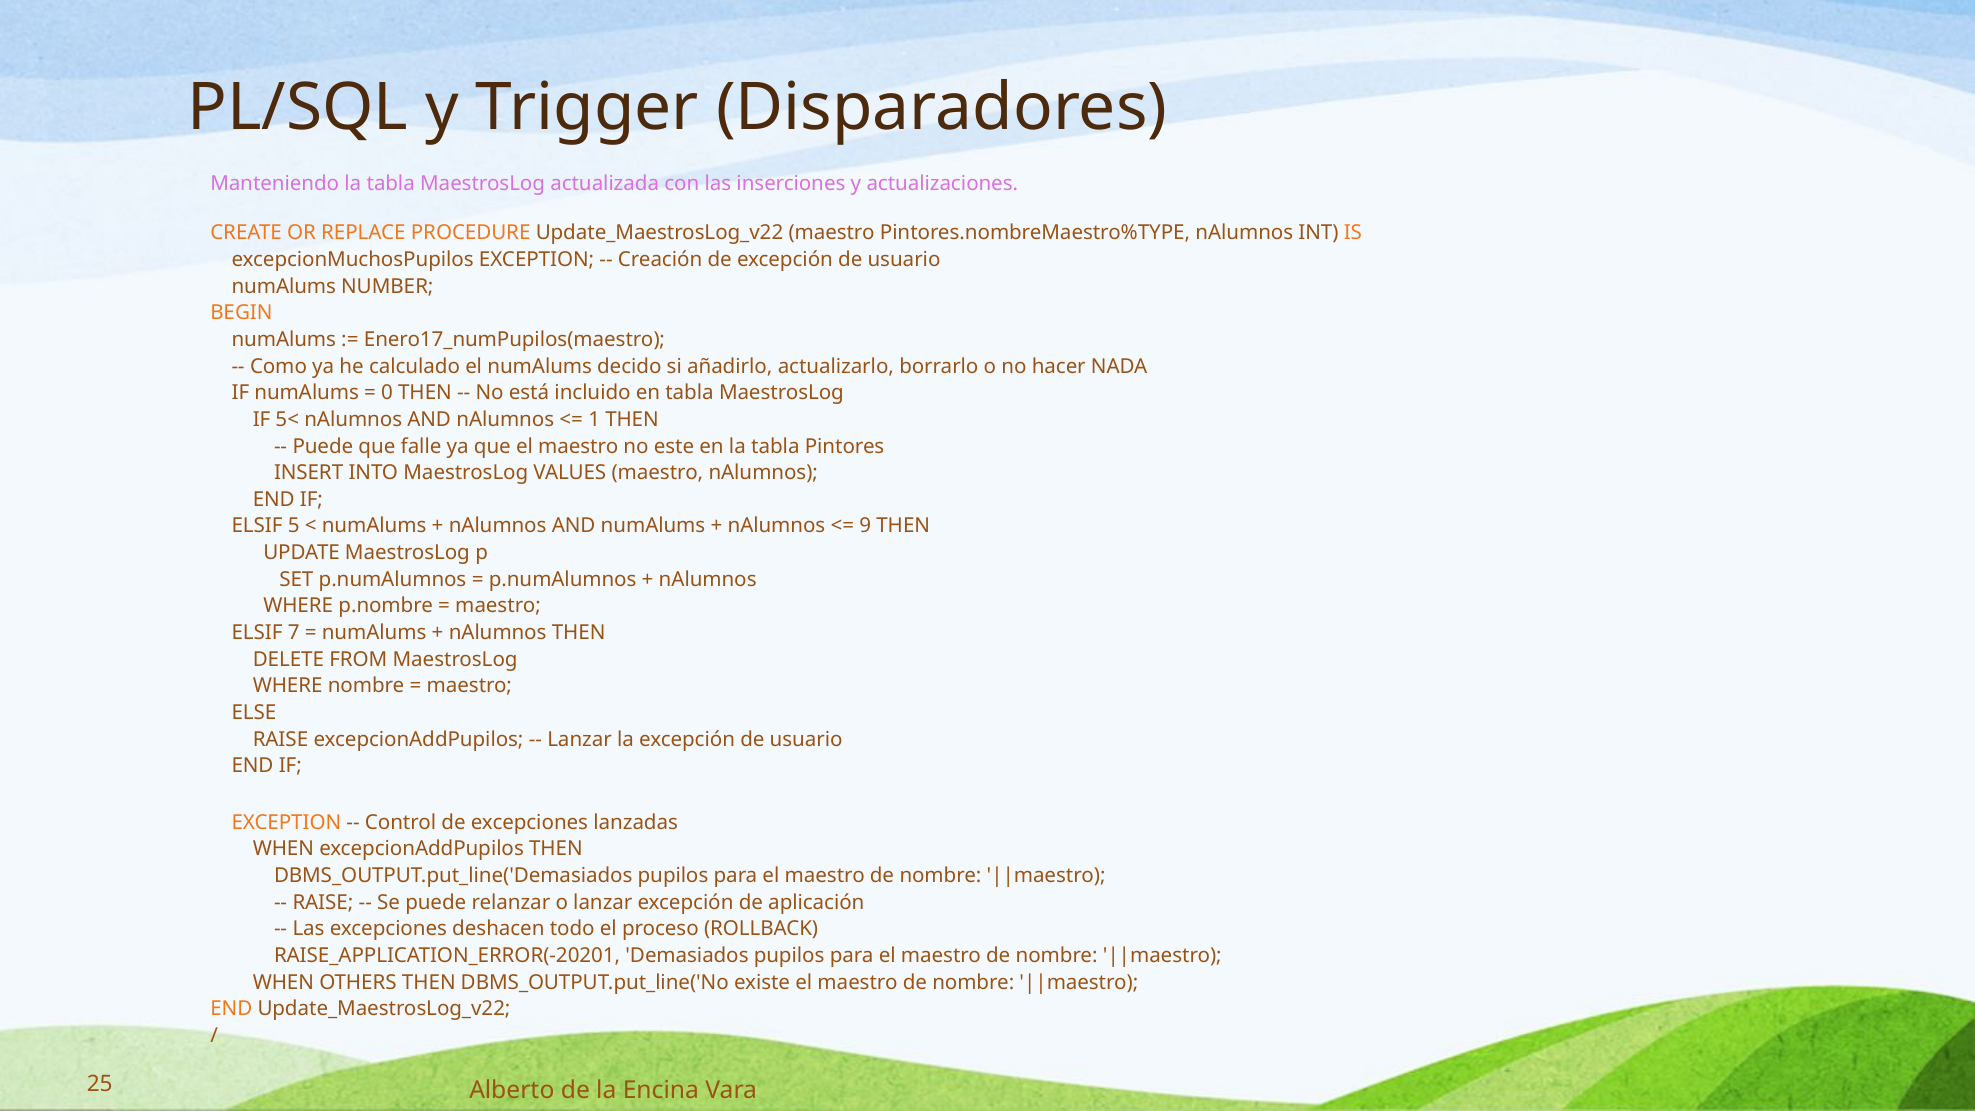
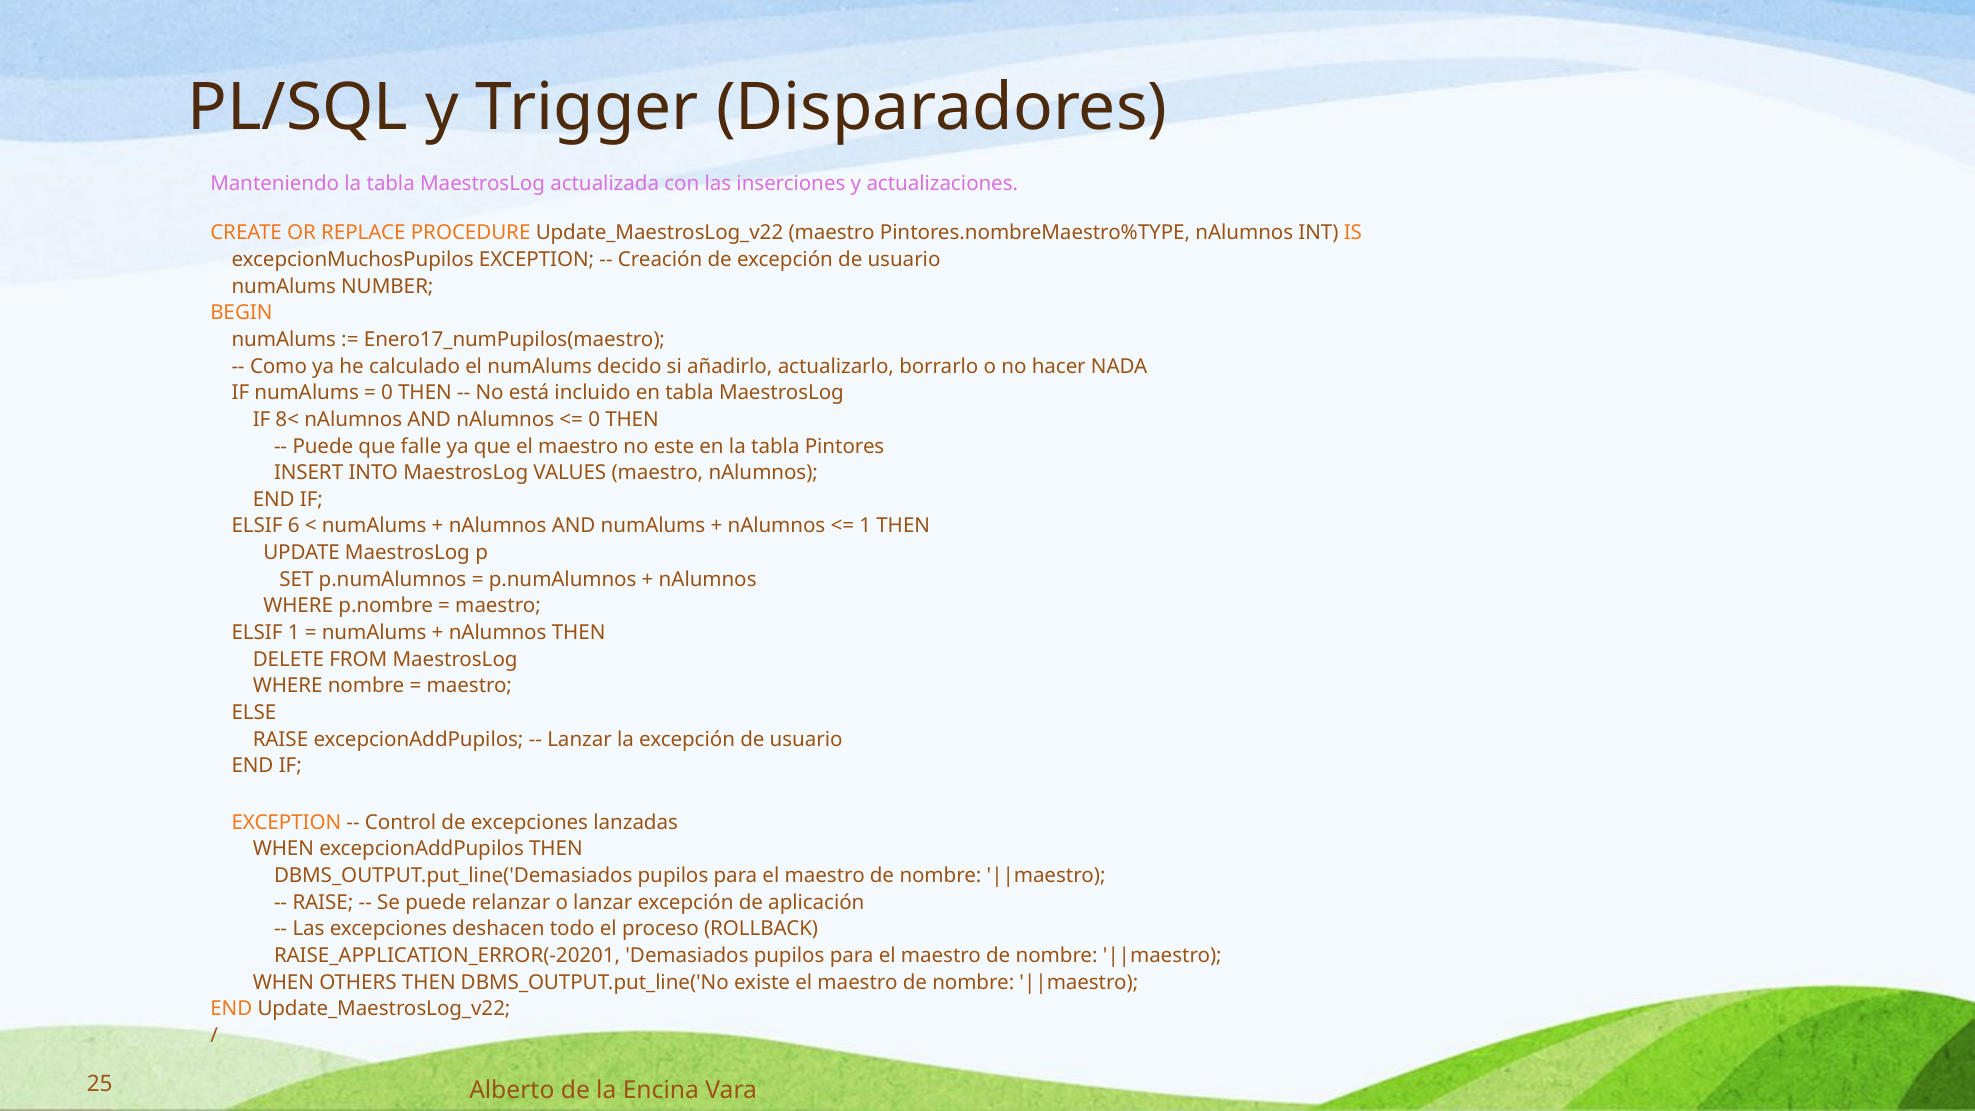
5<: 5< -> 8< (287, 420)
1: 1 -> 0 (594, 420)
5: 5 -> 6 (294, 526)
9: 9 -> 1 (865, 526)
ELSIF 7: 7 -> 1 (294, 633)
